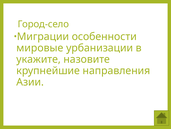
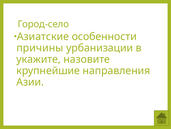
Миграции: Миграции -> Азиатские (43, 36)
мировые: мировые -> причины (40, 48)
